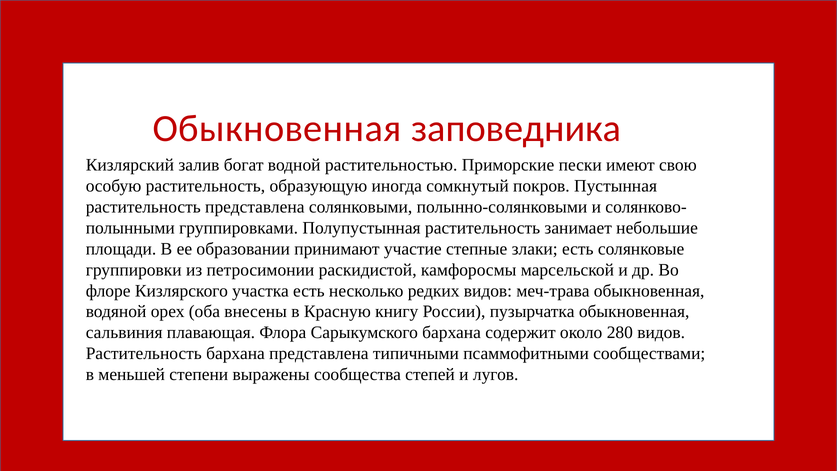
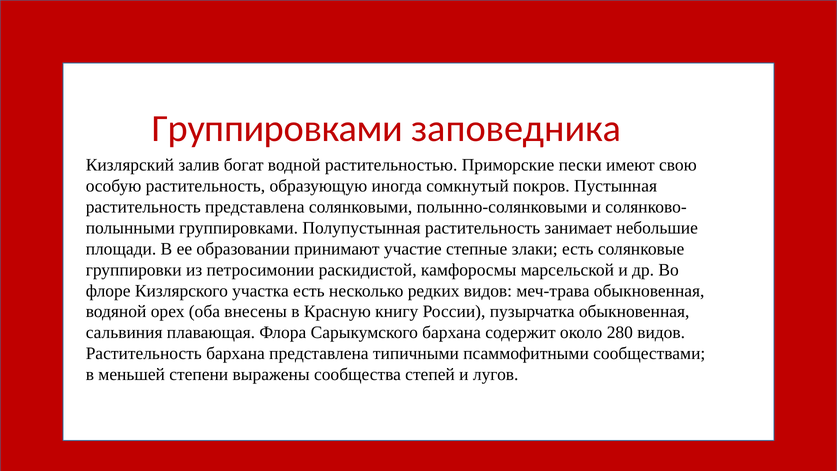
Обыкновенная: Обыкновенная -> Группировками (277, 128)
